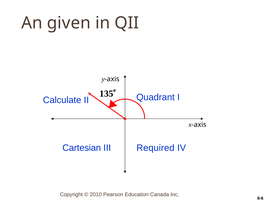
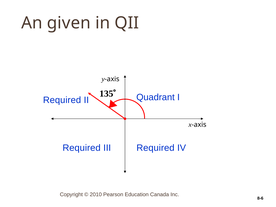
Calculate: Calculate -> Required (62, 100)
Cartesian: Cartesian -> Required (82, 148)
